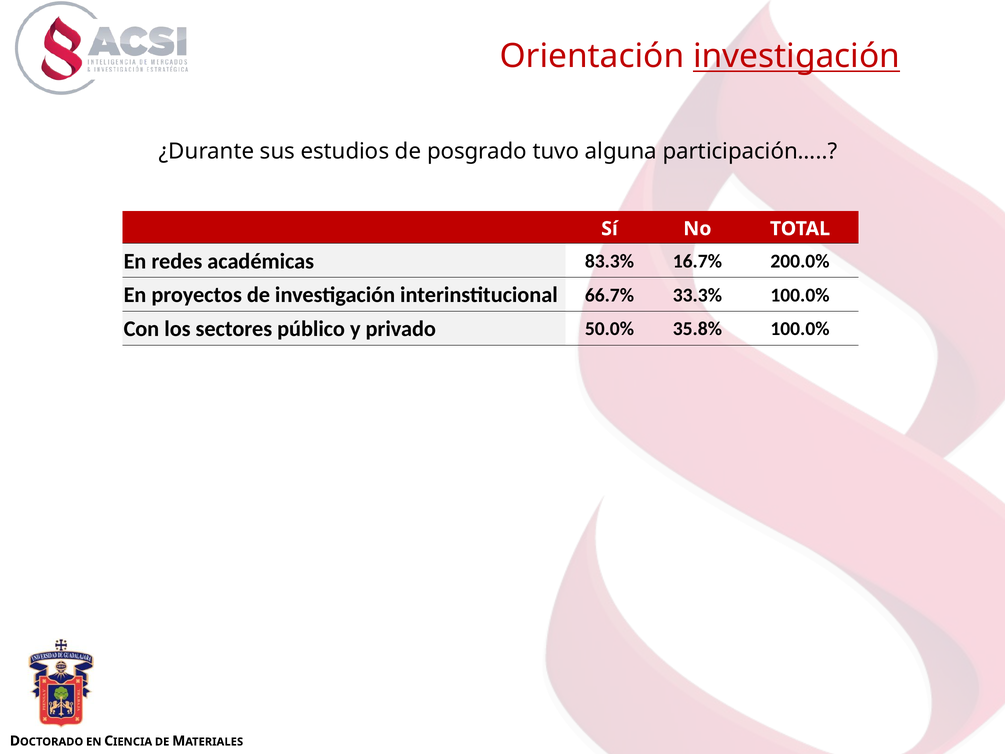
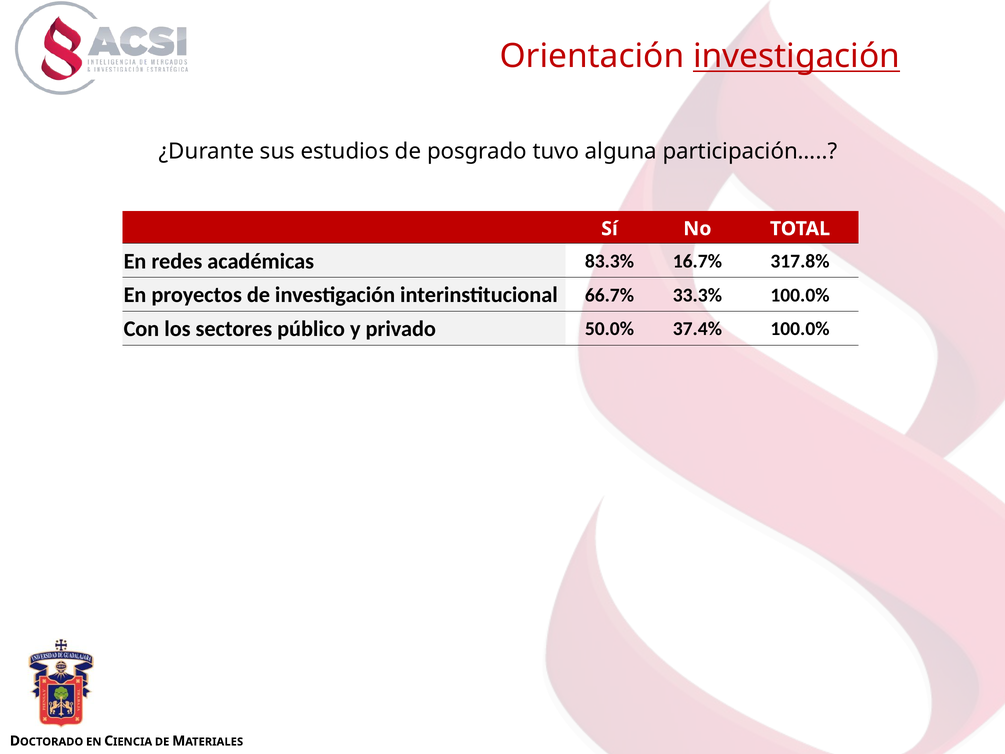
200.0%: 200.0% -> 317.8% (800, 261)
35.8%: 35.8% -> 37.4% (697, 329)
